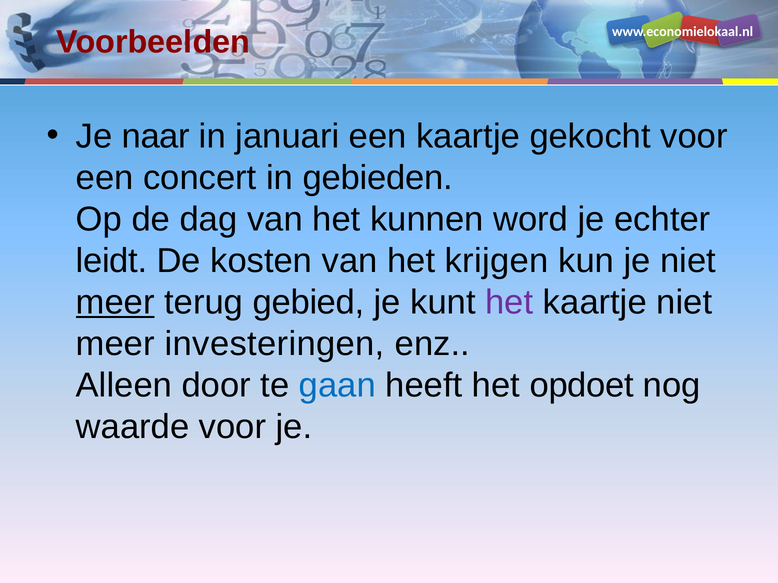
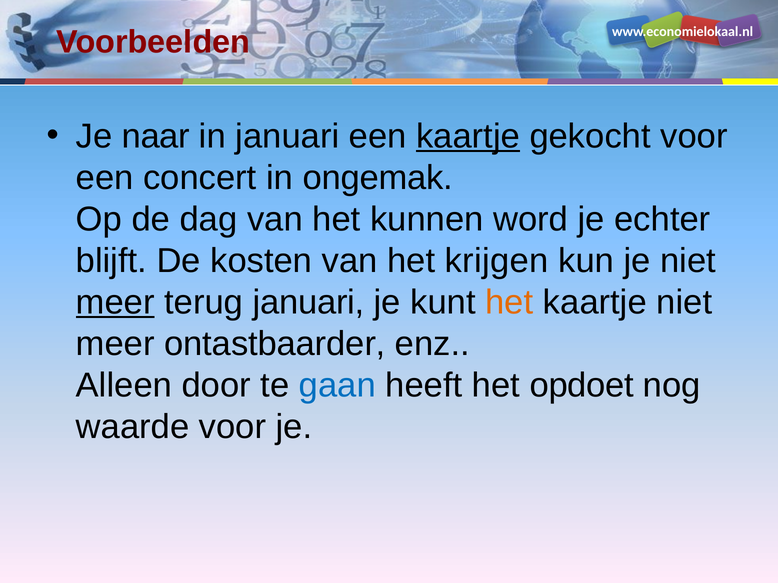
kaartje underline: none -> present (468, 136)
gebieden: gebieden -> ongemak (378, 178)
leidt: leidt -> blijft (111, 261)
terug gebied: gebied -> januari (309, 302)
het colour: purple -> orange (509, 302)
investeringen: investeringen -> ontastbaarder (275, 344)
